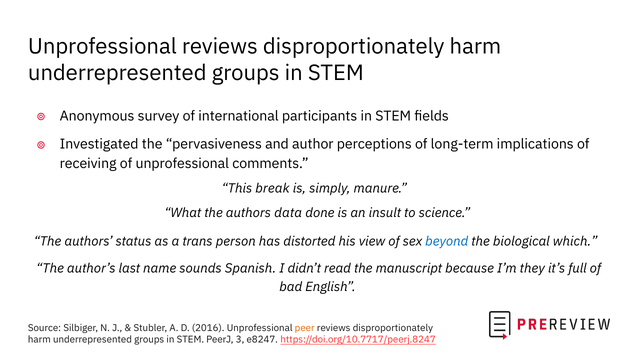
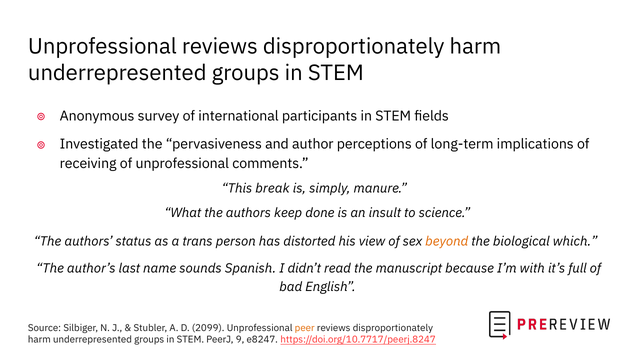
data: data -> keep (288, 213)
beyond colour: blue -> orange (447, 242)
they: they -> with (532, 269)
2016: 2016 -> 2099 (208, 328)
3: 3 -> 9 (240, 340)
